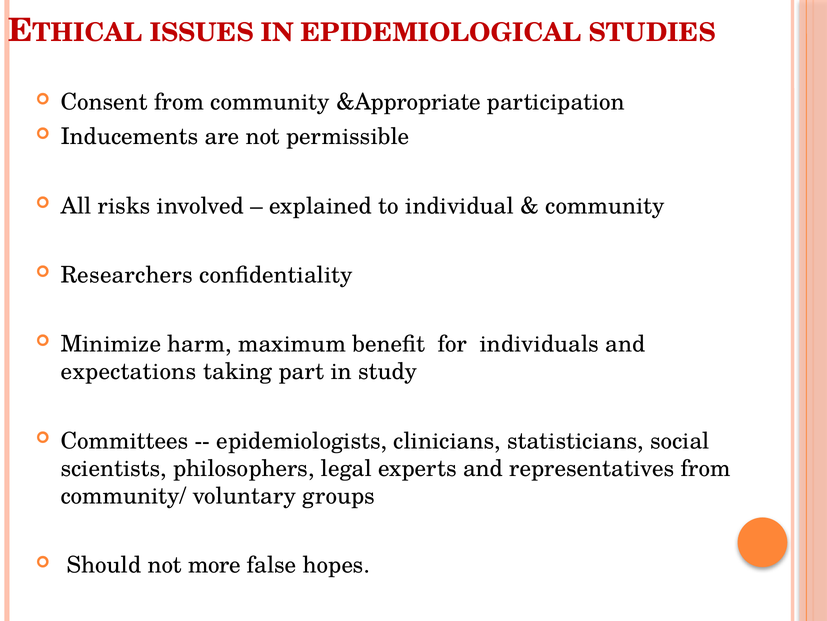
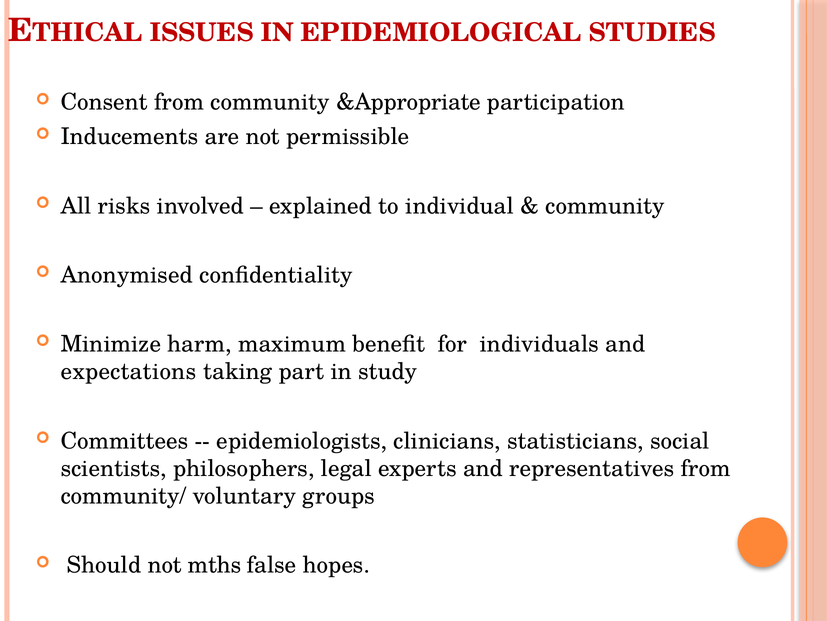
Researchers: Researchers -> Anonymised (127, 275)
more: more -> mths (215, 565)
